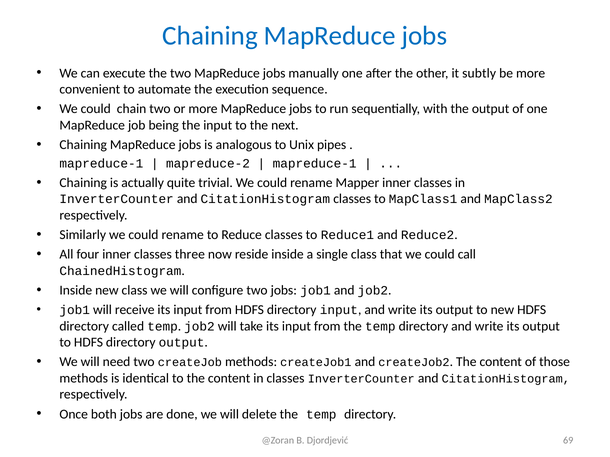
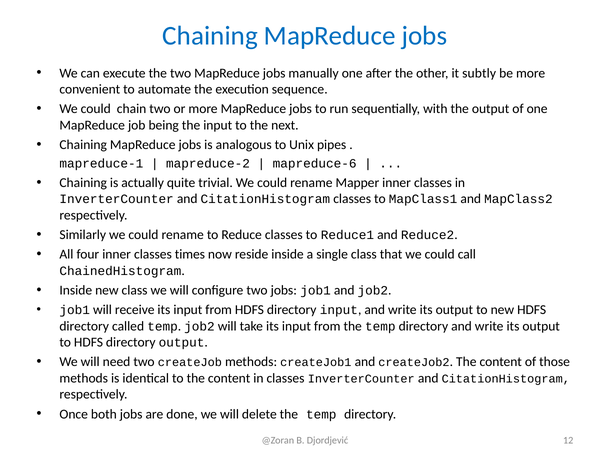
mapreduce-1: mapreduce-1 -> mapreduce-6 (315, 164)
three: three -> times (190, 255)
69: 69 -> 12 (568, 441)
